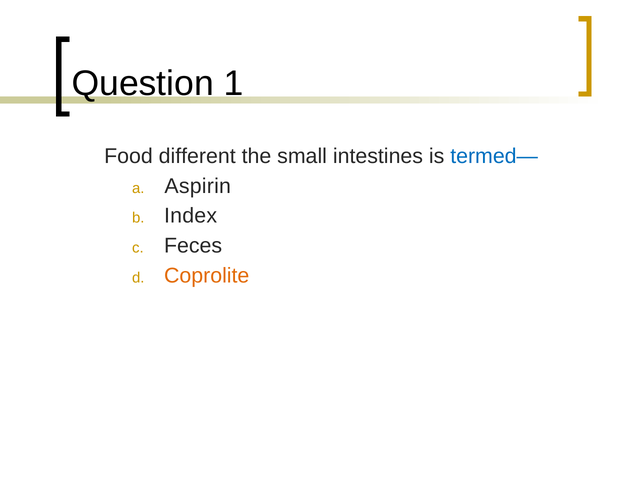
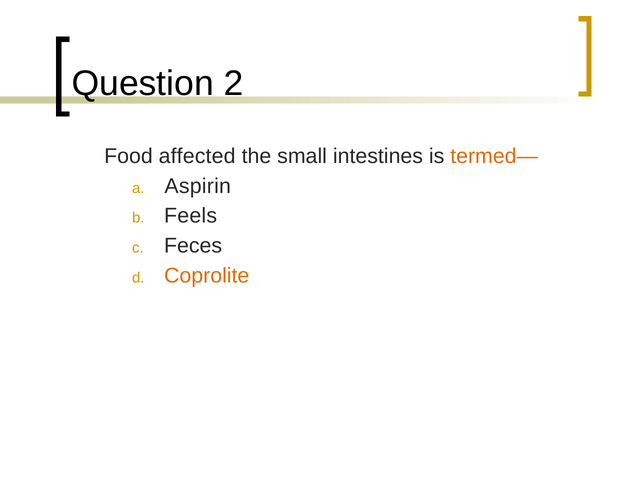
1: 1 -> 2 (234, 84)
different: different -> affected (197, 156)
termed— colour: blue -> orange (494, 156)
Index: Index -> Feels (191, 216)
